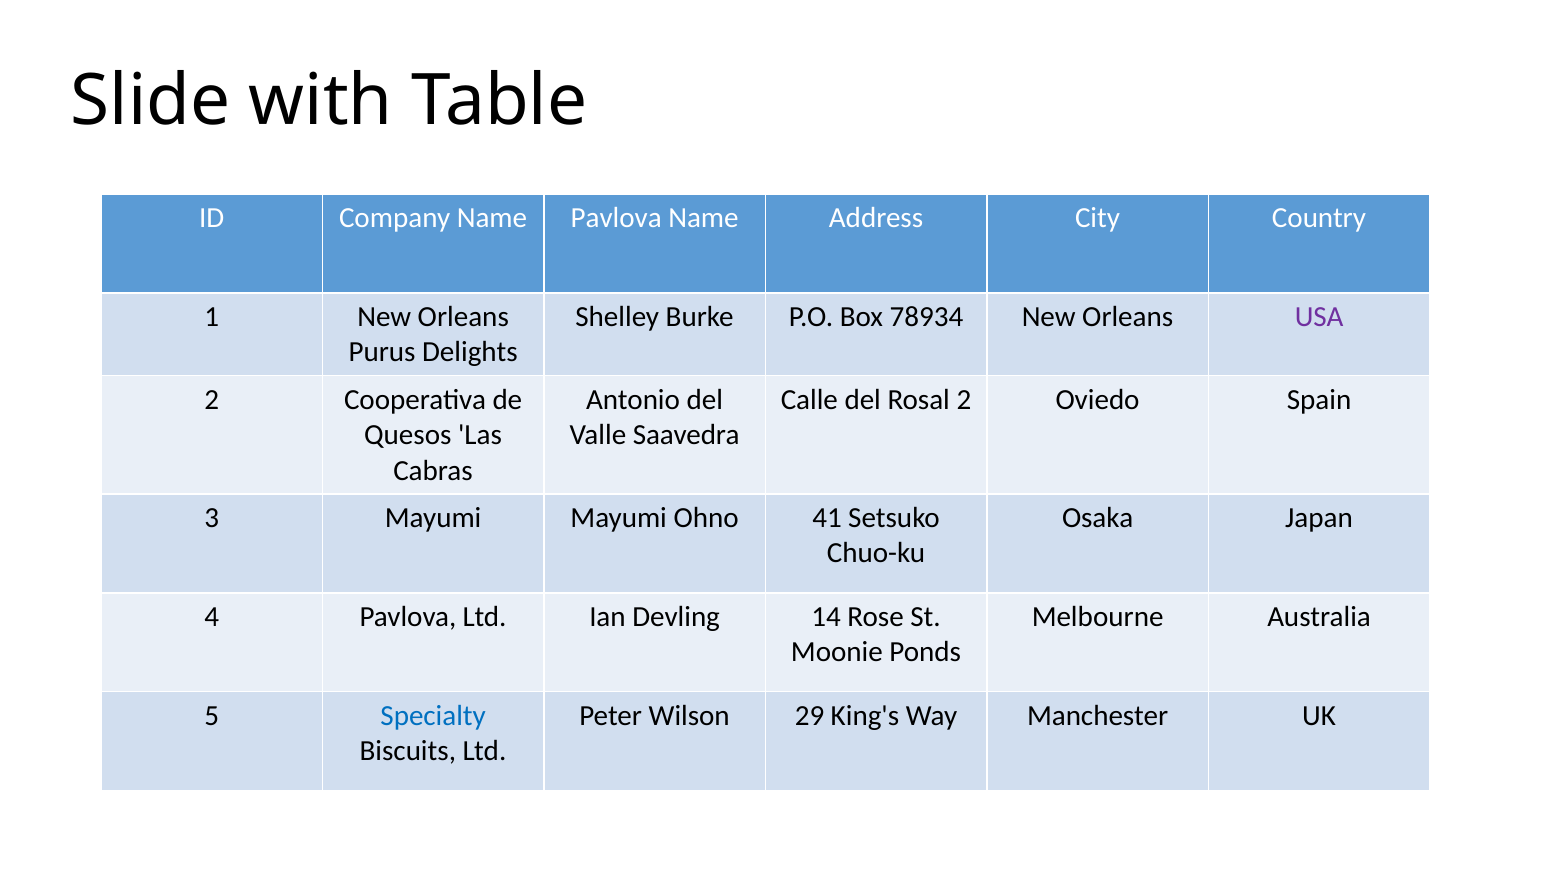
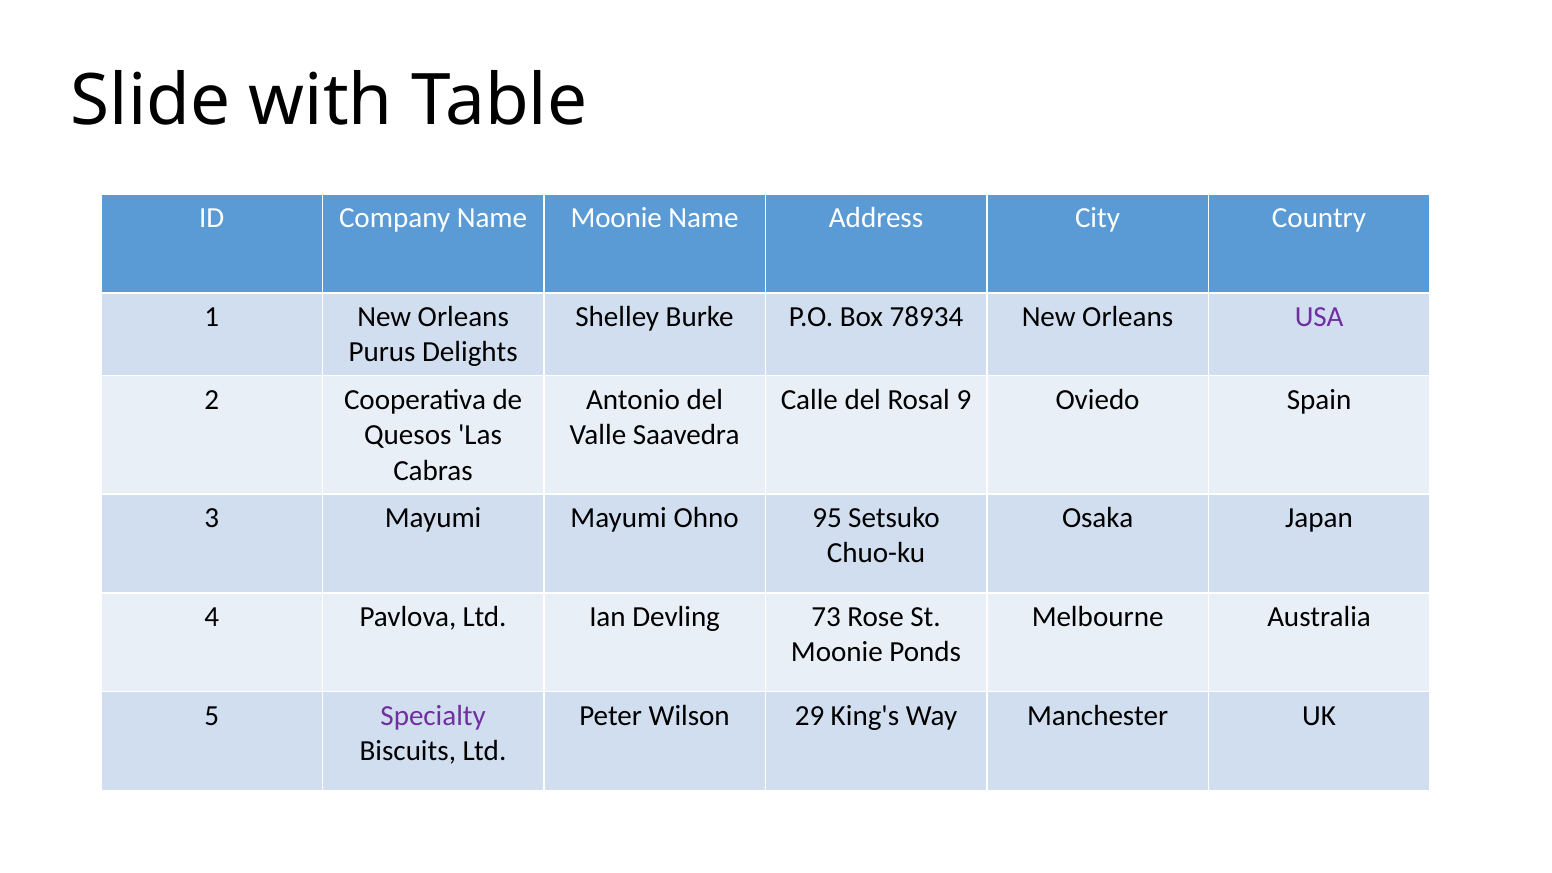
Name Pavlova: Pavlova -> Moonie (616, 218)
Rosal 2: 2 -> 9 (964, 400)
41: 41 -> 95 (827, 518)
14: 14 -> 73 (826, 617)
Specialty colour: blue -> purple (433, 716)
